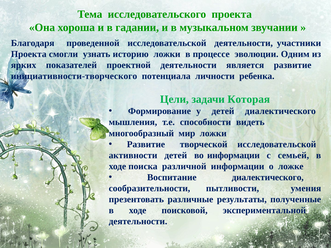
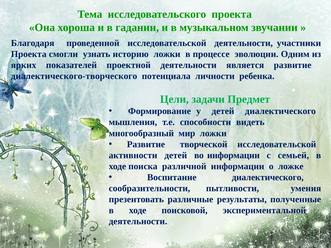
инициативности-творческого: инициативности-творческого -> диалектического-творческого (74, 76)
Которая: Которая -> Предмет (249, 99)
